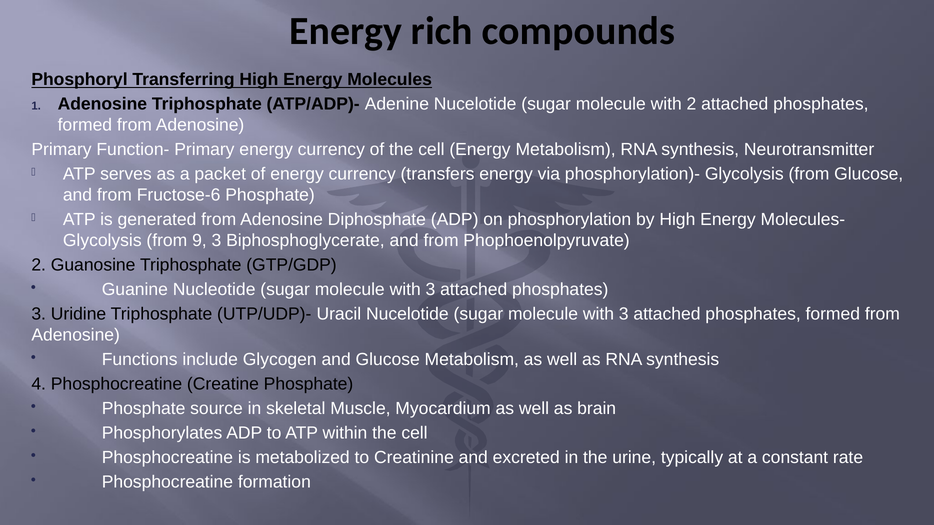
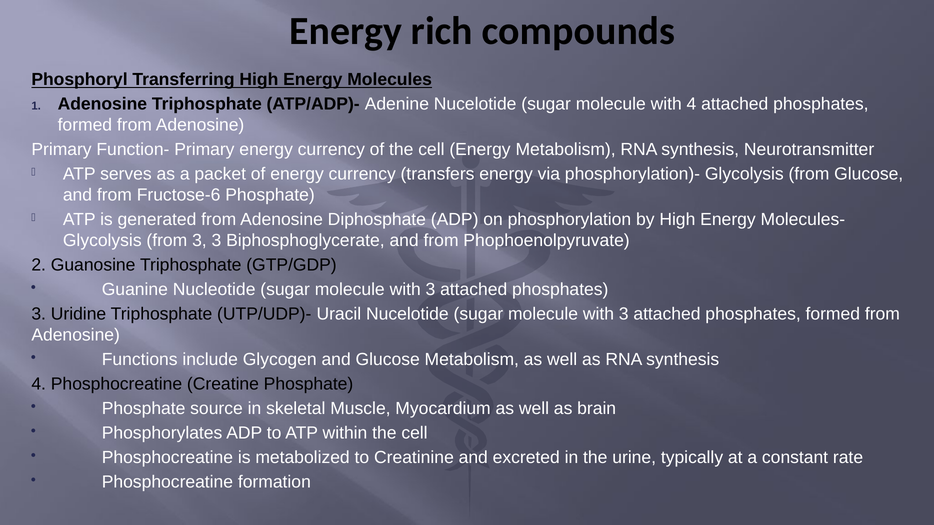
with 2: 2 -> 4 (691, 104)
from 9: 9 -> 3 (199, 241)
